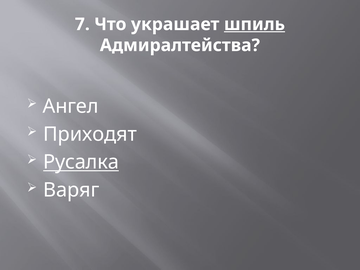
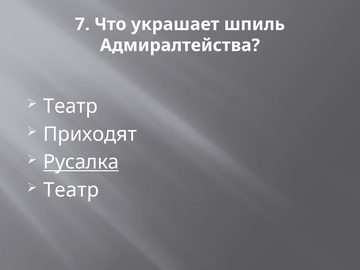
шпиль underline: present -> none (254, 24)
Ангел: Ангел -> Театр (71, 106)
Варяг: Варяг -> Театр (71, 190)
